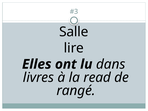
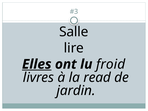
Elles underline: none -> present (37, 64)
dans: dans -> froid (111, 64)
rangé: rangé -> jardin (76, 91)
